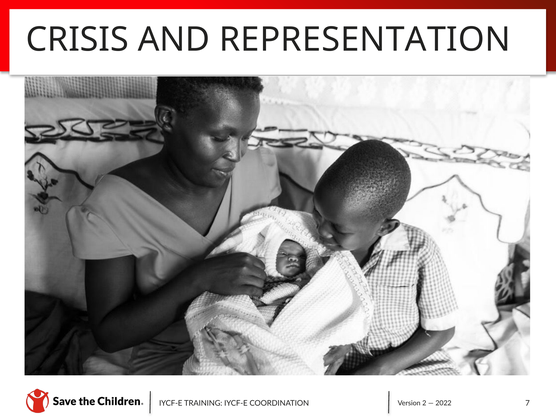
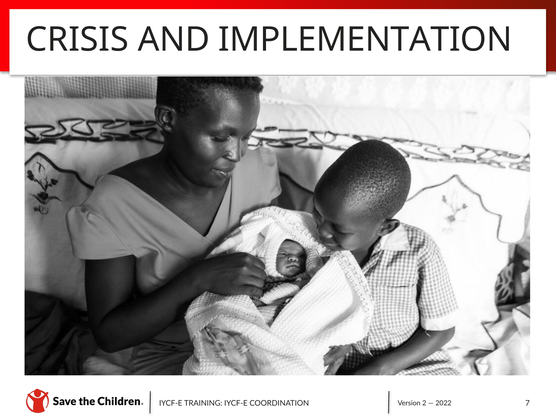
REPRESENTATION: REPRESENTATION -> IMPLEMENTATION (365, 40)
